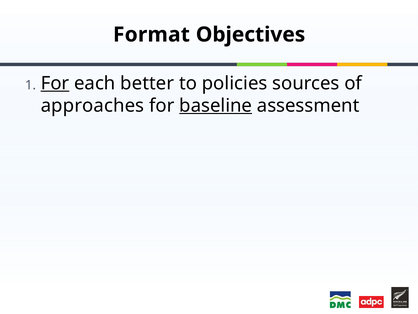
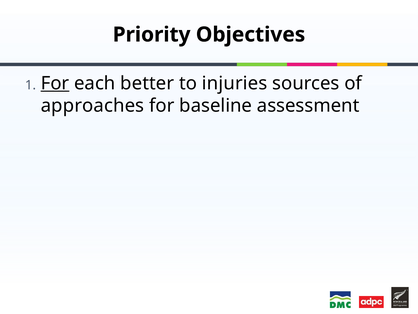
Format: Format -> Priority (152, 35)
policies: policies -> injuries (235, 83)
baseline underline: present -> none (216, 105)
